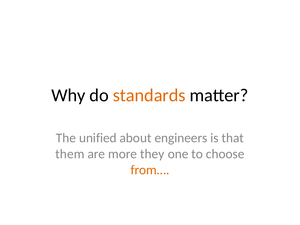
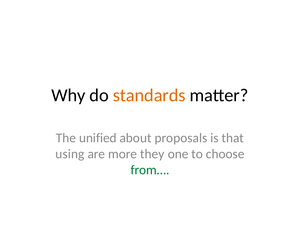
engineers: engineers -> proposals (181, 138)
them: them -> using (70, 154)
from… colour: orange -> green (150, 170)
